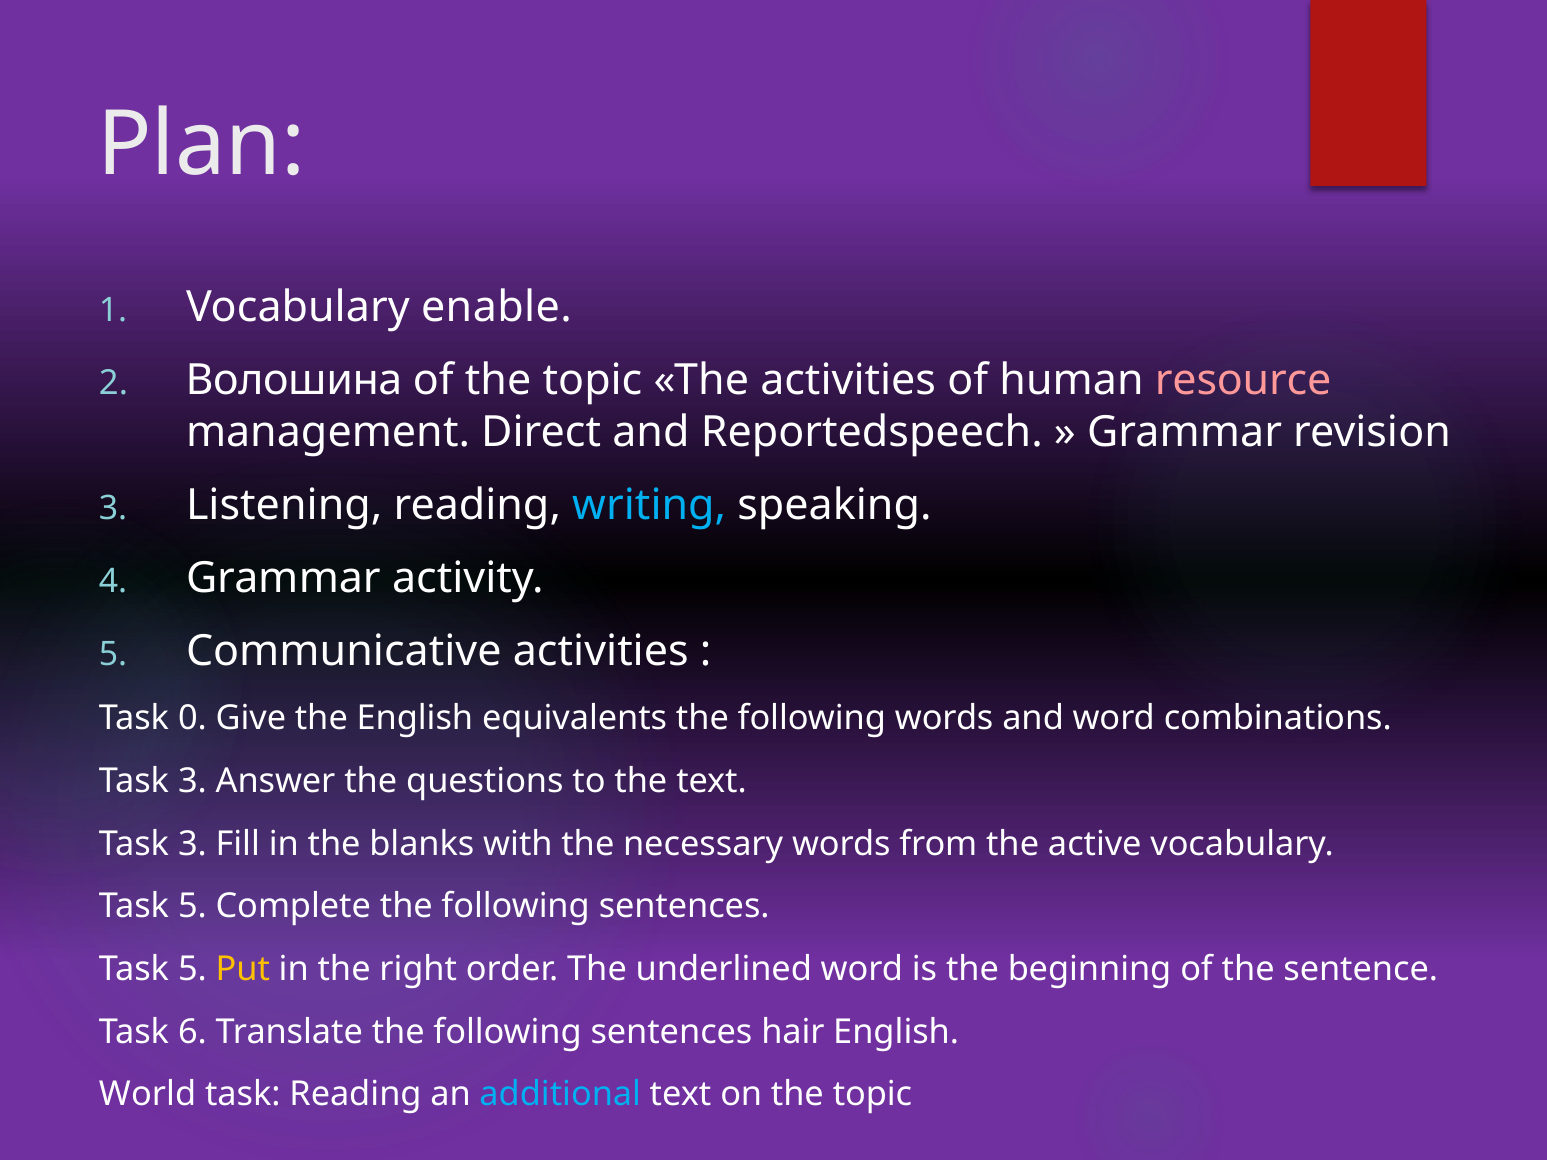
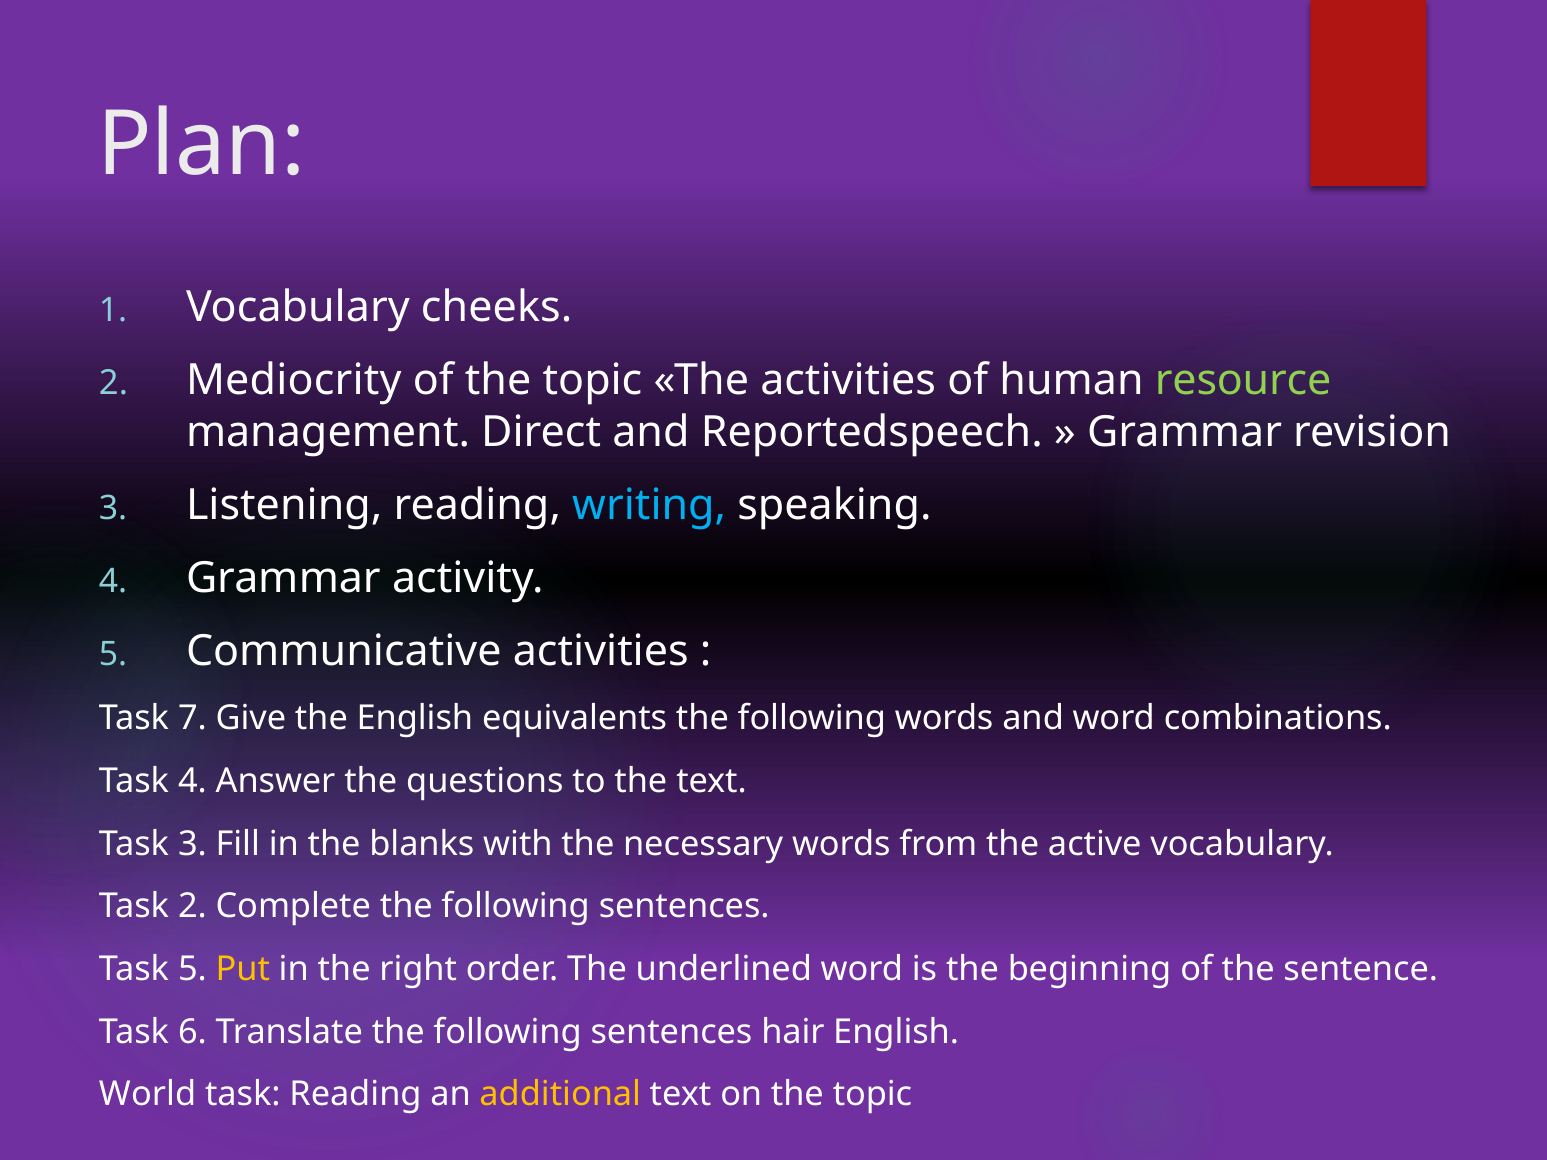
enable: enable -> cheeks (497, 307)
Волошина: Волошина -> Mediocrity (294, 380)
resource colour: pink -> light green (1243, 380)
0: 0 -> 7 (192, 718)
3: 3 -> 4 (192, 781)
5: 5 -> 2 (192, 907)
additional colour: light blue -> yellow (560, 1095)
